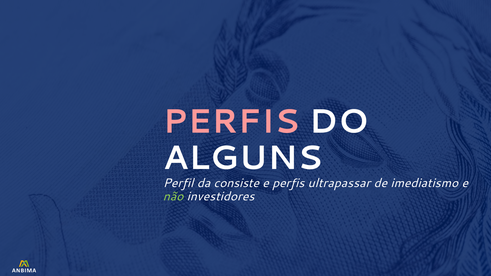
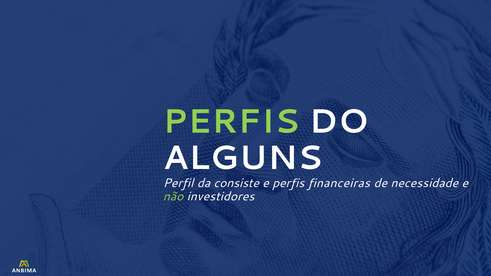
PERFIS colour: pink -> light green (231, 122)
ultrapassar: ultrapassar -> financeiras (339, 183)
imediatismo: imediatismo -> necessidade (424, 183)
